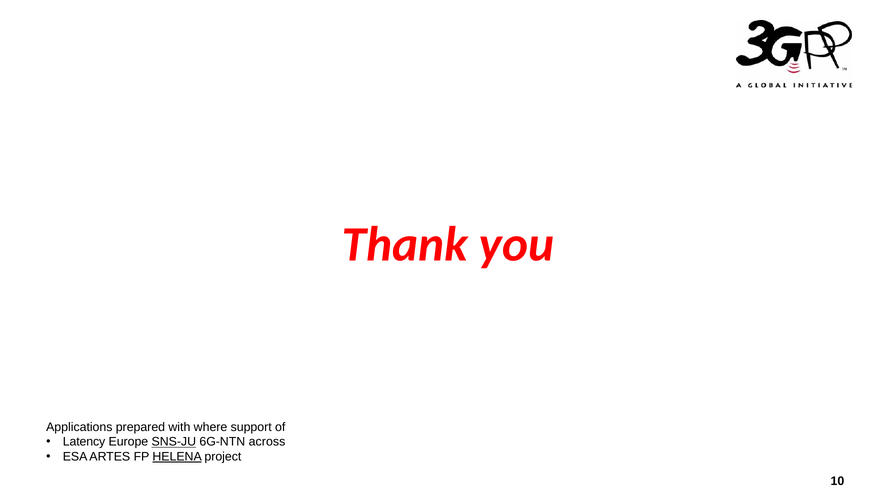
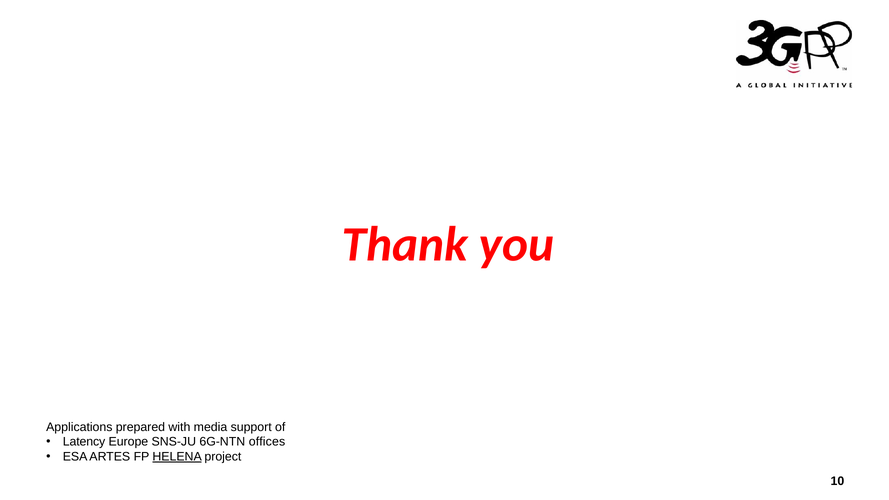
where: where -> media (211, 427)
SNS-JU underline: present -> none (174, 442)
across: across -> offices (267, 442)
